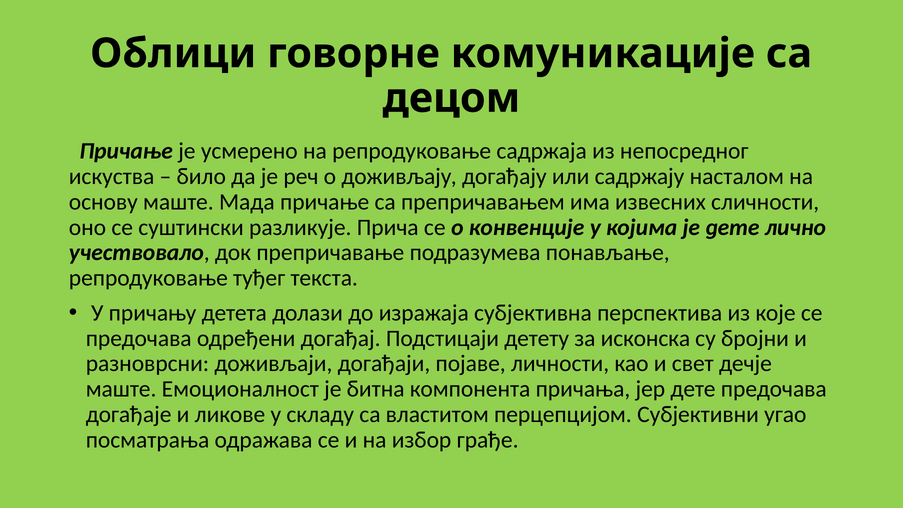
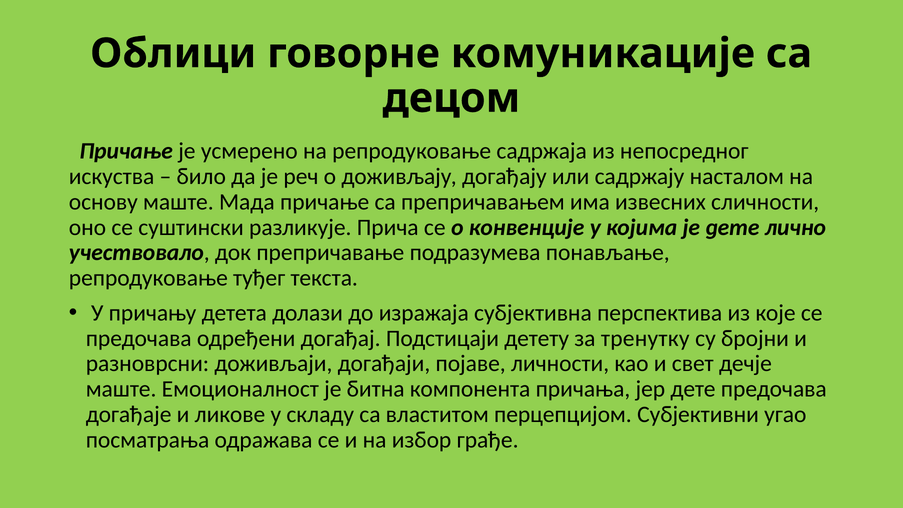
исконска: исконска -> тренутку (645, 338)
